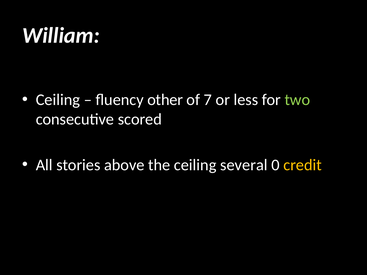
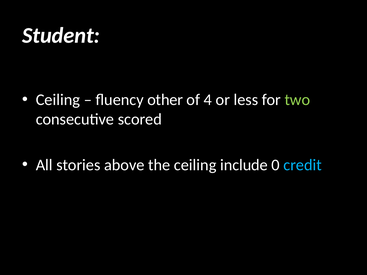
William: William -> Student (61, 36)
7: 7 -> 4 (208, 100)
several: several -> include (244, 165)
credit colour: yellow -> light blue (303, 165)
